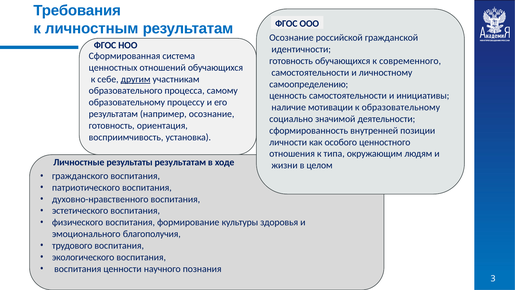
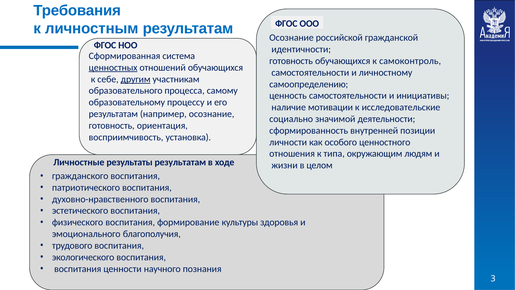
современного: современного -> самоконтроль (410, 61)
ценностных underline: none -> present (113, 67)
к образовательному: образовательному -> исследовательские (401, 107)
